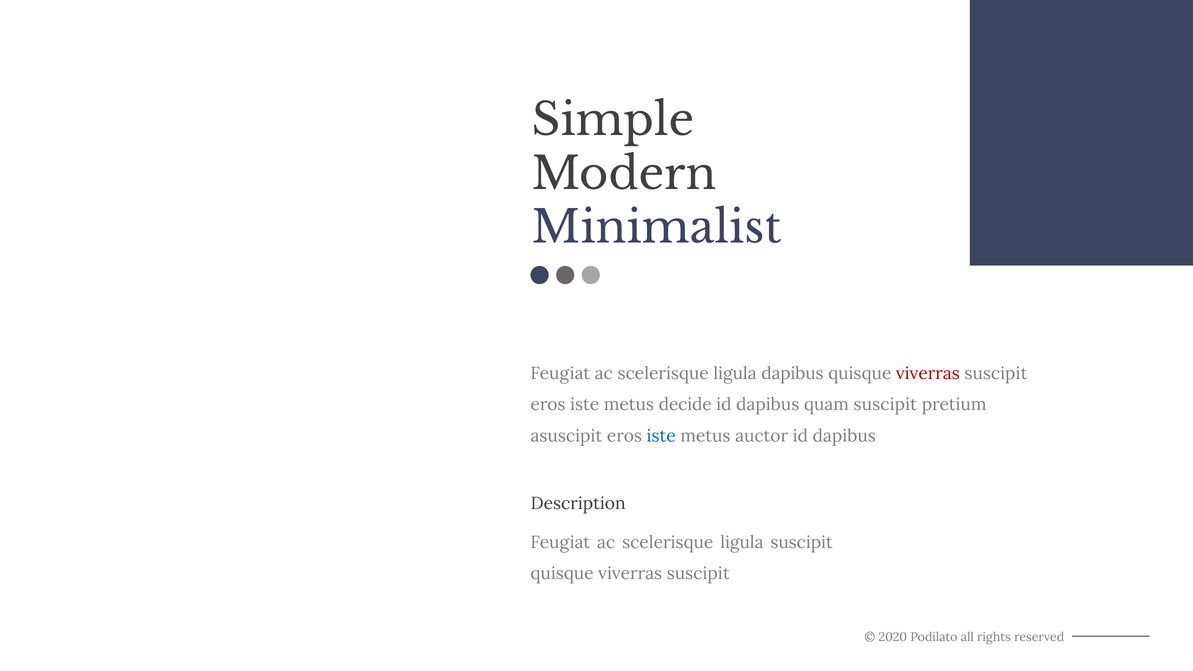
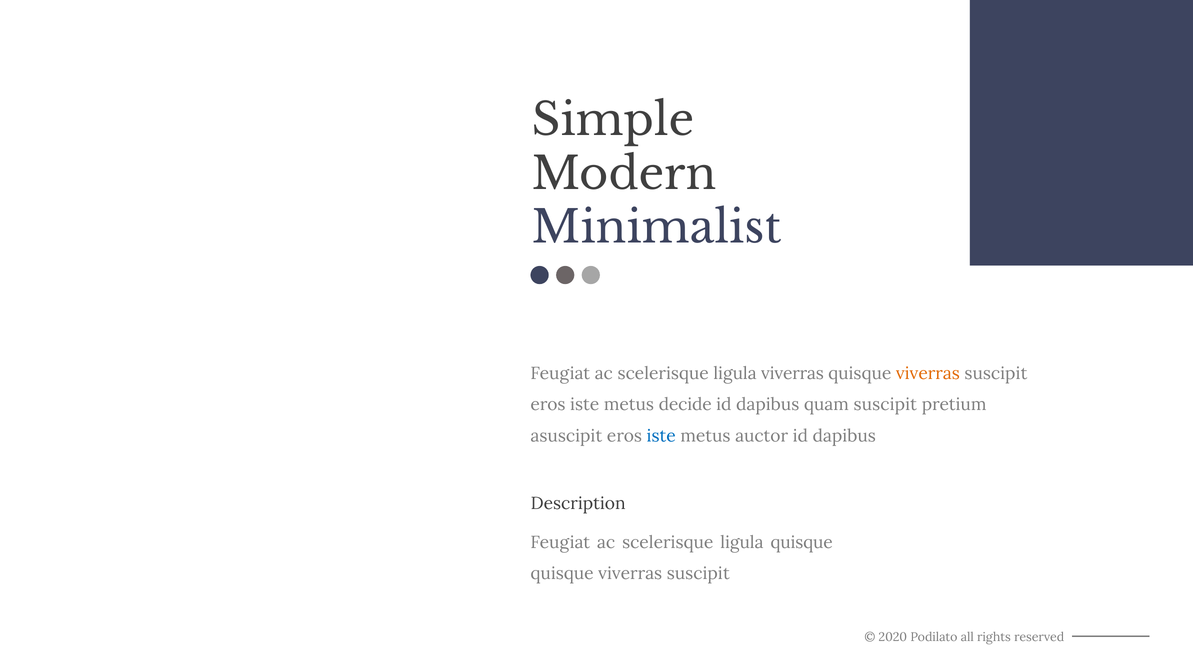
ligula dapibus: dapibus -> viverras (792, 373)
viverras colour: red -> orange (928, 373)
ligula suscipit: suscipit -> quisque (802, 542)
